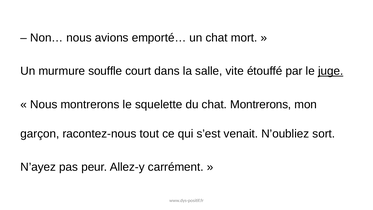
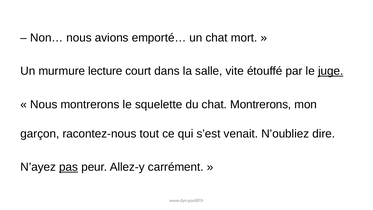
souffle: souffle -> lecture (105, 71)
sort: sort -> dire (324, 134)
pas underline: none -> present (69, 167)
